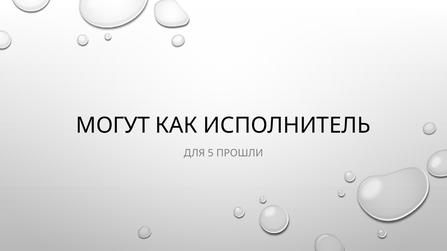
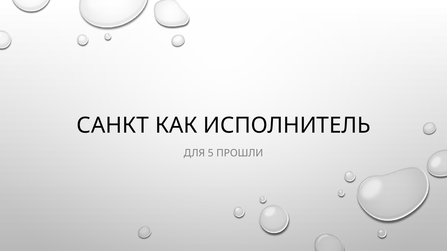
МОГУТ: МОГУТ -> САНКТ (113, 126)
